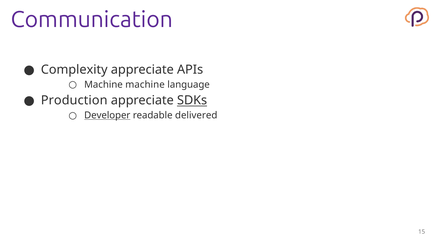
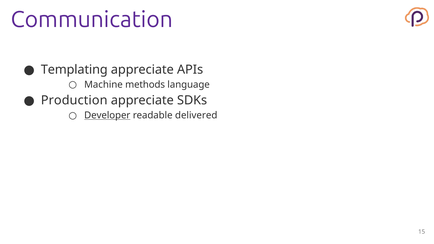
Complexity: Complexity -> Templating (74, 70)
Machine machine: machine -> methods (145, 85)
SDKs underline: present -> none (192, 101)
